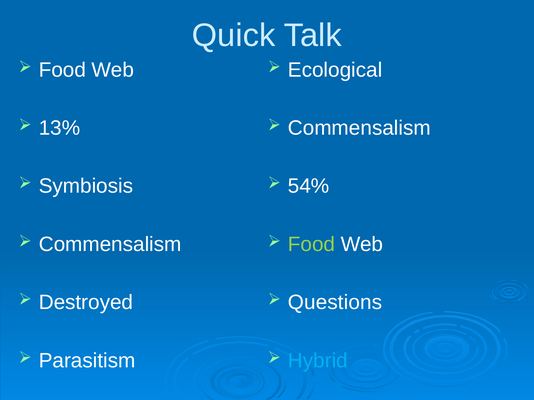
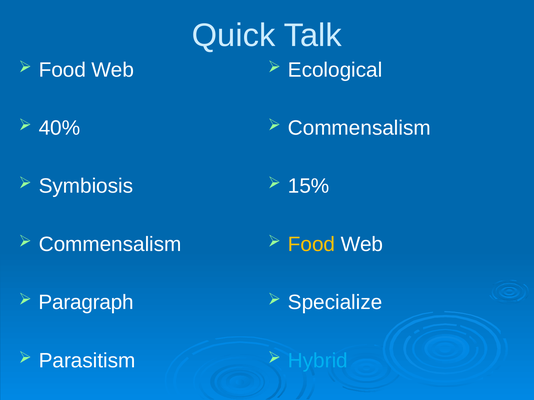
13%: 13% -> 40% (59, 128)
54%: 54% -> 15% (309, 186)
Food colour: light green -> yellow (312, 245)
Destroyed: Destroyed -> Paragraph (86, 303)
Questions: Questions -> Specialize (335, 303)
